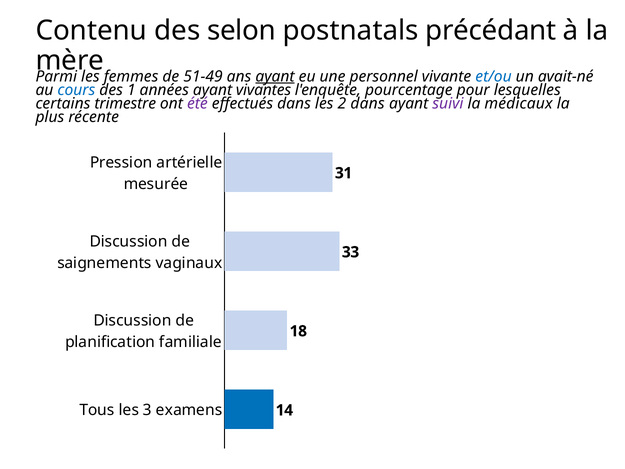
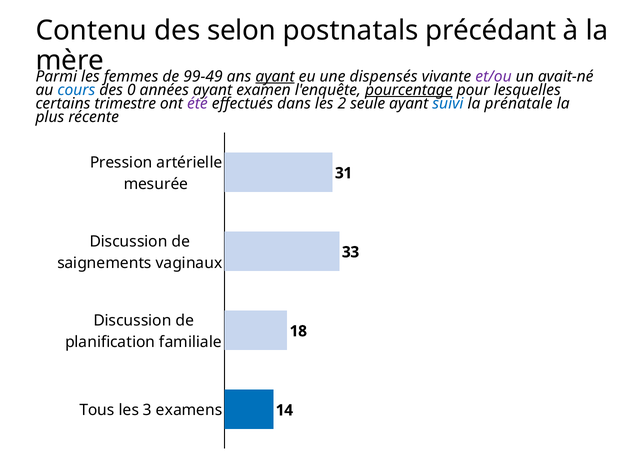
51-49: 51-49 -> 99-49 (203, 76)
personnel: personnel -> dispensés (384, 76)
et/ou colour: blue -> purple (494, 76)
1: 1 -> 0 (131, 90)
vivantes: vivantes -> examen (264, 90)
pourcentage underline: none -> present (409, 90)
2 dans: dans -> seule (368, 103)
suivi colour: purple -> blue (448, 103)
médicaux: médicaux -> prénatale (519, 103)
